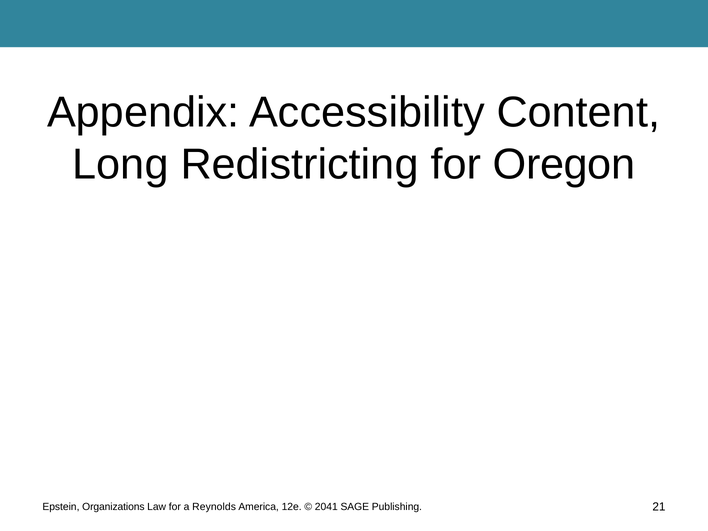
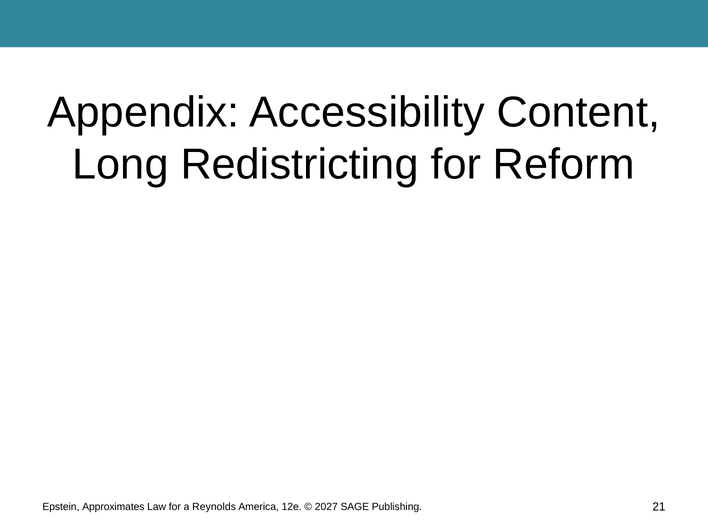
Oregon: Oregon -> Reform (564, 164)
Organizations: Organizations -> Approximates (113, 507)
2041: 2041 -> 2027 (326, 507)
